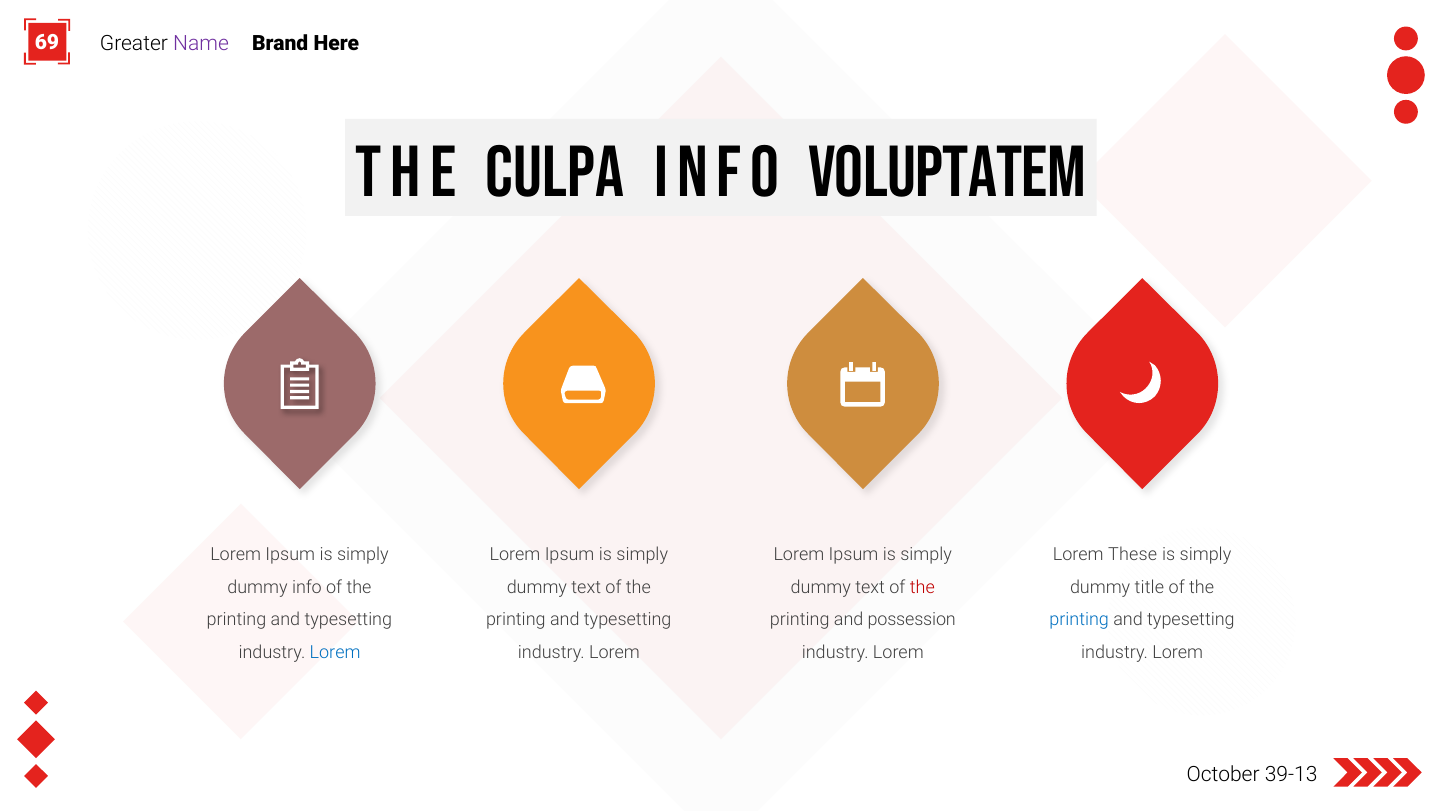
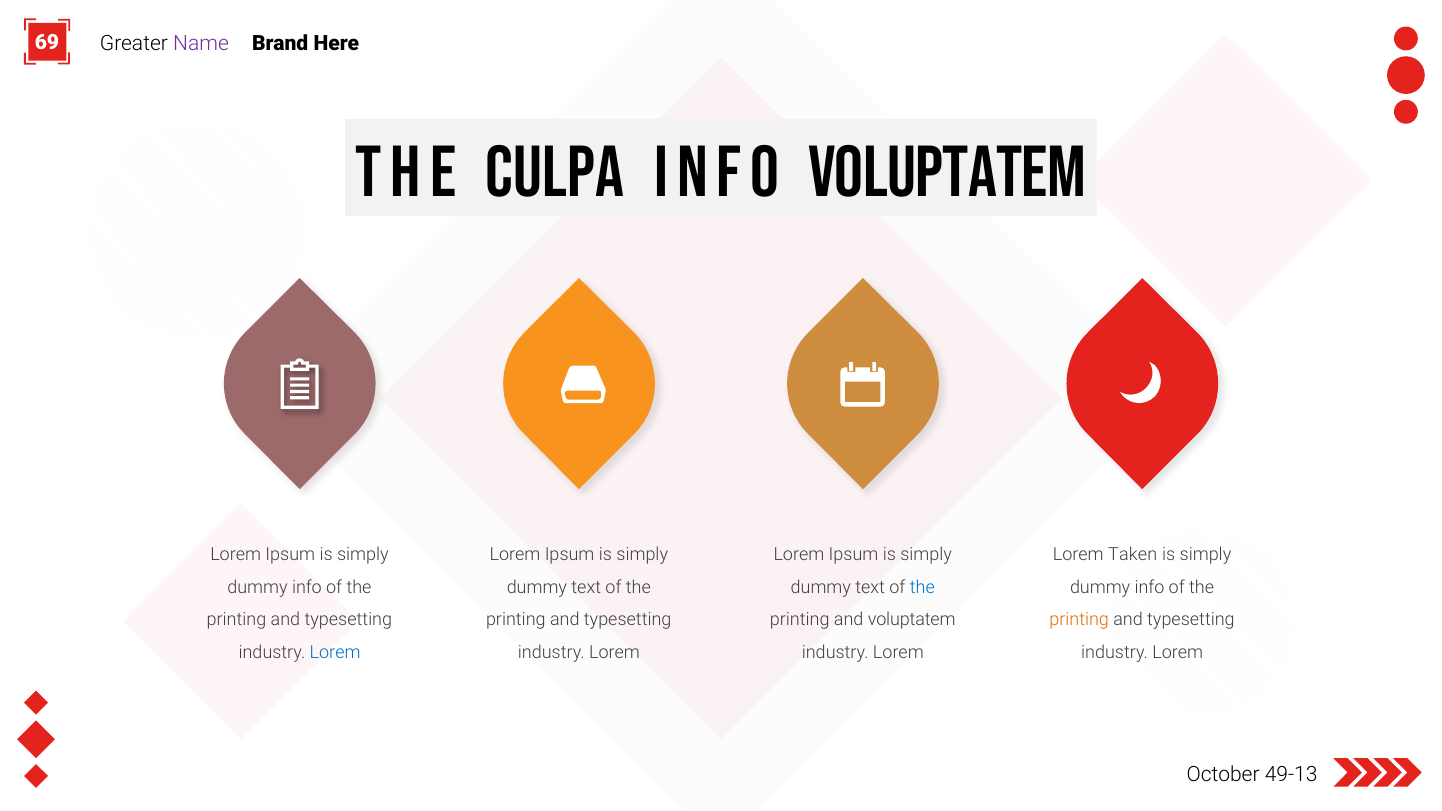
These: These -> Taken (1133, 555)
the colour: red -> blue (922, 588)
title: title -> info (1150, 588)
and possession: possession -> voluptatem (912, 620)
printing colour: blue -> orange (1079, 620)
39-13: 39-13 -> 49-13 (1291, 774)
